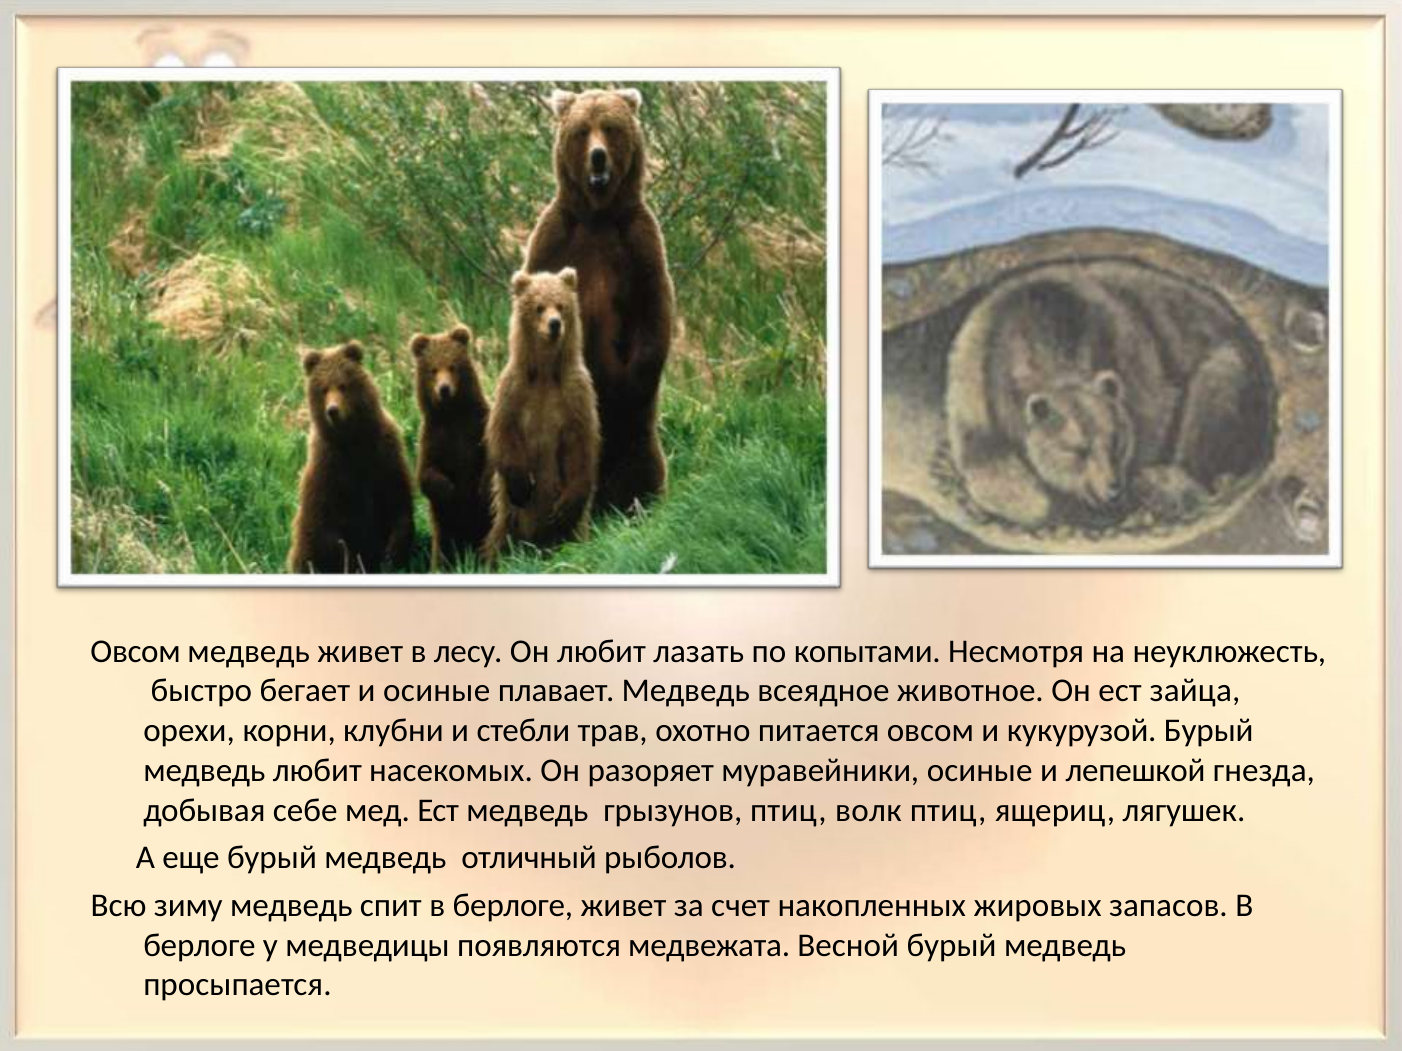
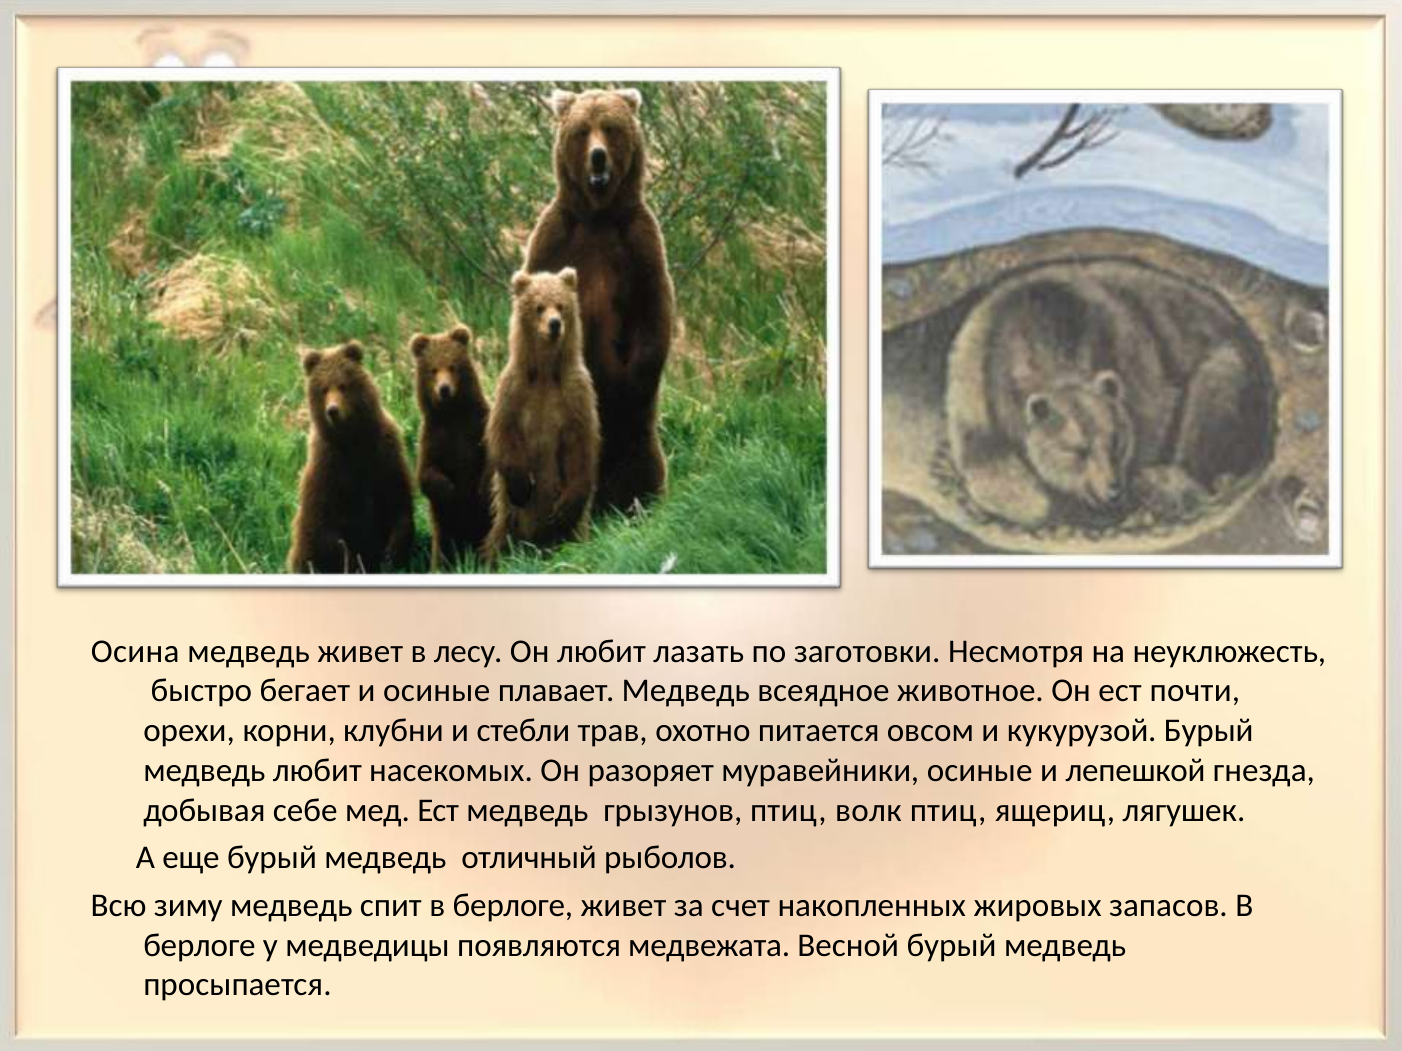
Овсом: Овсом -> Осина (135, 652)
копытами: копытами -> заготовки (867, 652)
зайца: зайца -> почти (1195, 691)
